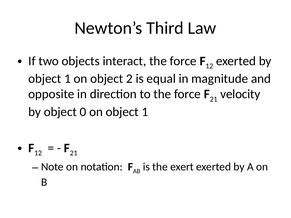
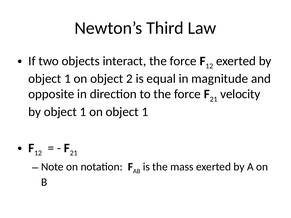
0: 0 -> 1 (83, 112)
exert: exert -> mass (182, 167)
